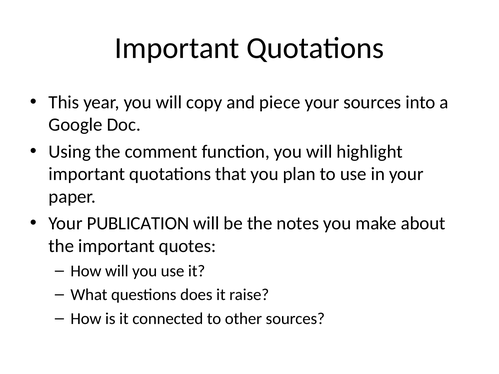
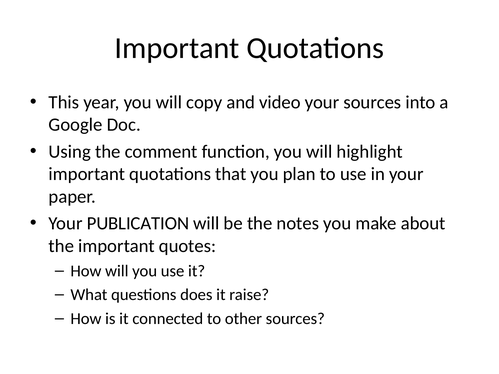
piece: piece -> video (280, 102)
